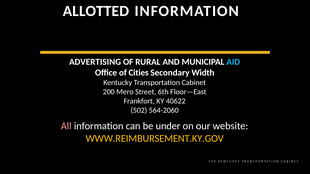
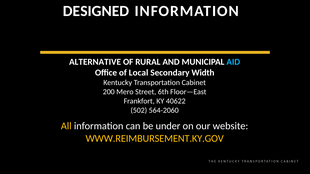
ALLOTTED: ALLOTTED -> DESIGNED (96, 11)
ADVERTISING: ADVERTISING -> ALTERNATIVE (95, 62)
Cities: Cities -> Local (139, 73)
All colour: pink -> yellow (66, 126)
